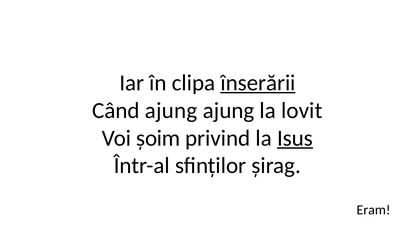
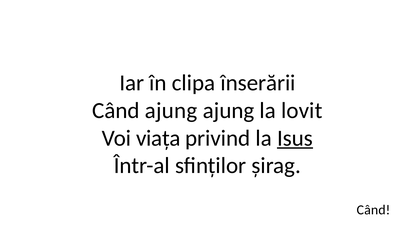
înserării underline: present -> none (258, 83)
șoim: șoim -> viața (158, 138)
Eram: Eram -> Când (373, 210)
